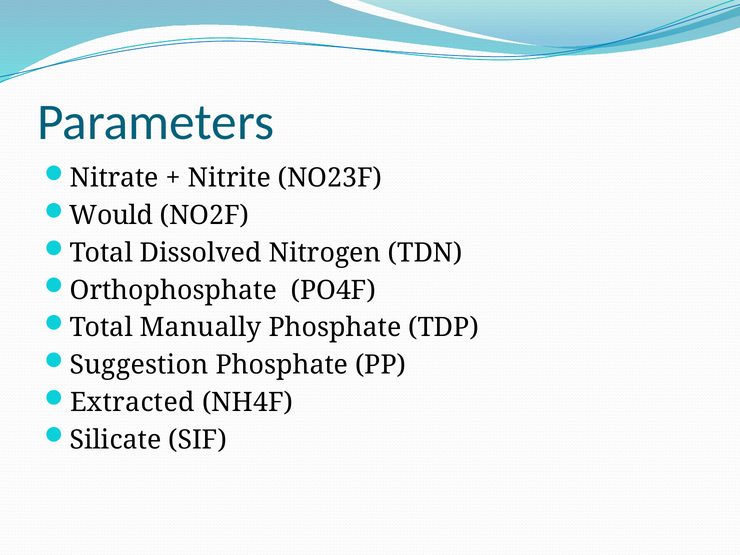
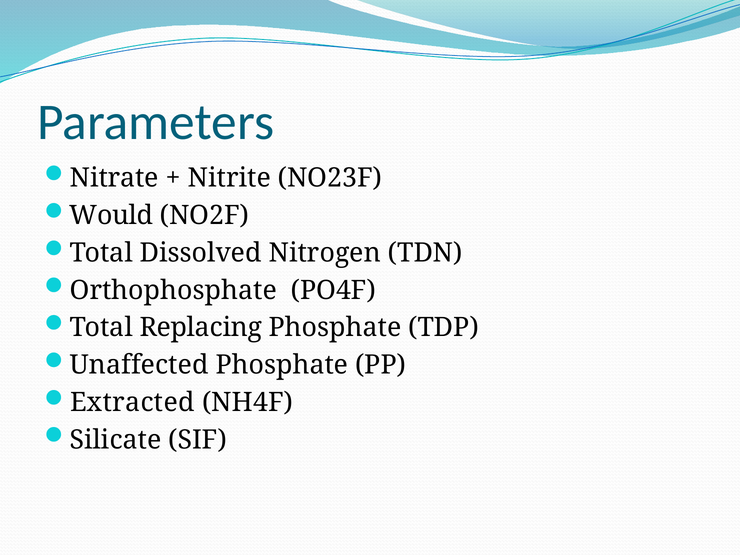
Manually: Manually -> Replacing (201, 328)
Suggestion: Suggestion -> Unaffected (139, 365)
